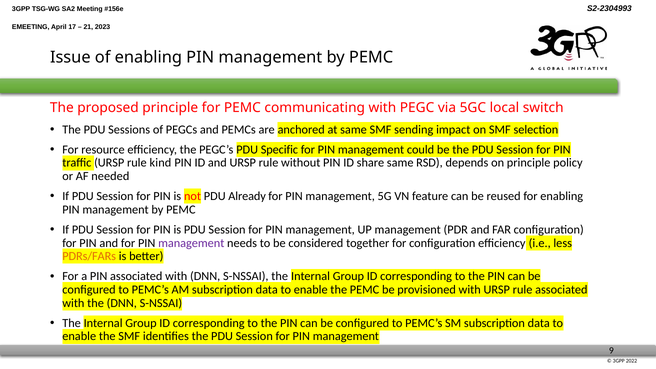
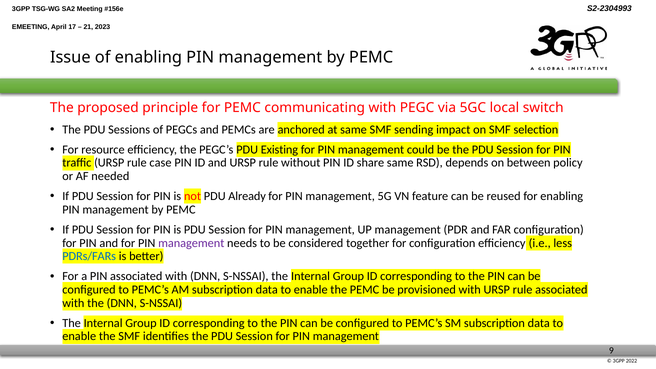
Specific: Specific -> Existing (279, 150)
kind: kind -> case (160, 163)
on principle: principle -> between (529, 163)
PDRs/FARs colour: orange -> blue (89, 256)
